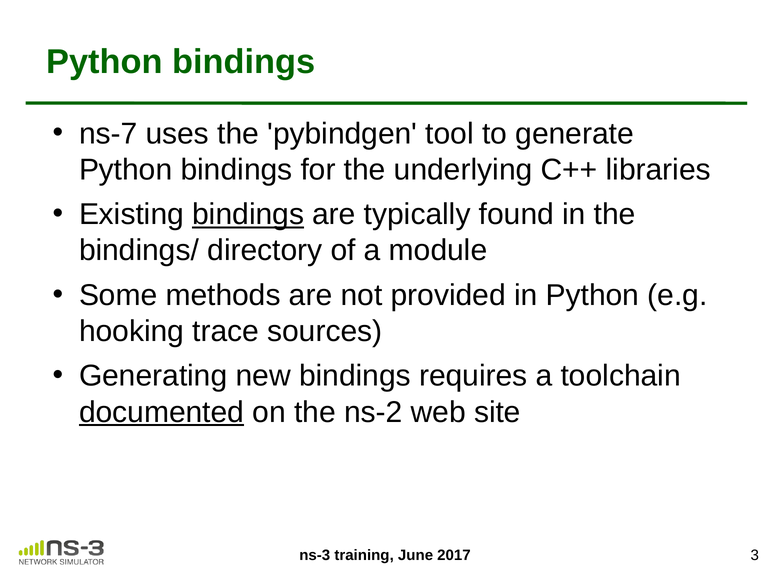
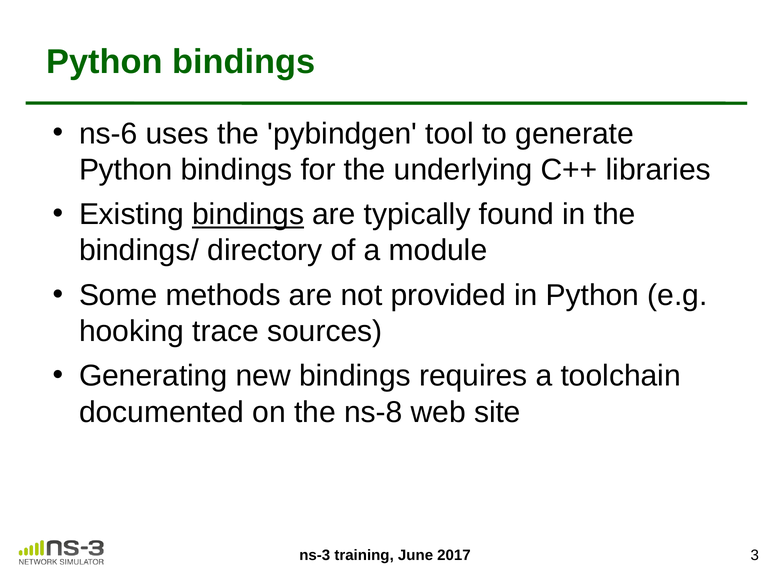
ns-7: ns-7 -> ns-6 (108, 134)
documented underline: present -> none (162, 412)
ns-2: ns-2 -> ns-8 (373, 412)
